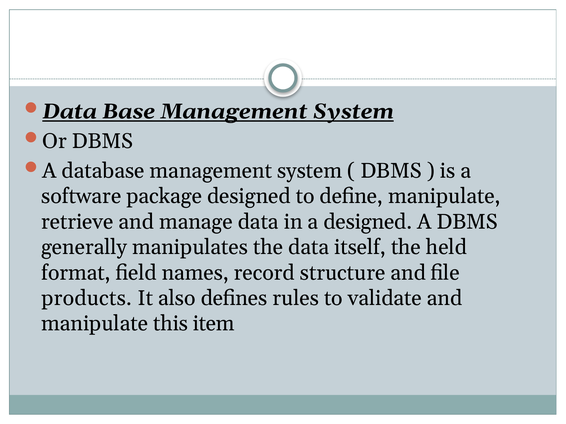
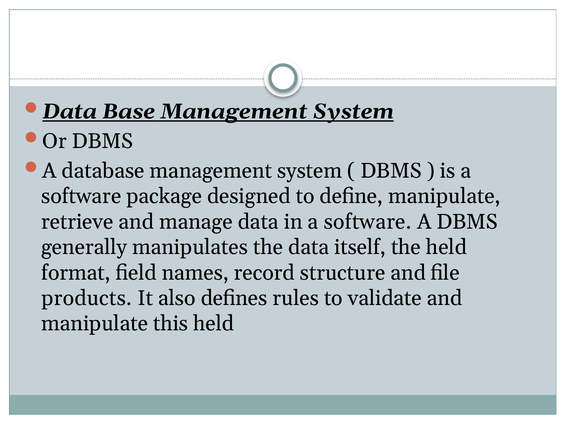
in a designed: designed -> software (368, 222)
this item: item -> held (214, 324)
